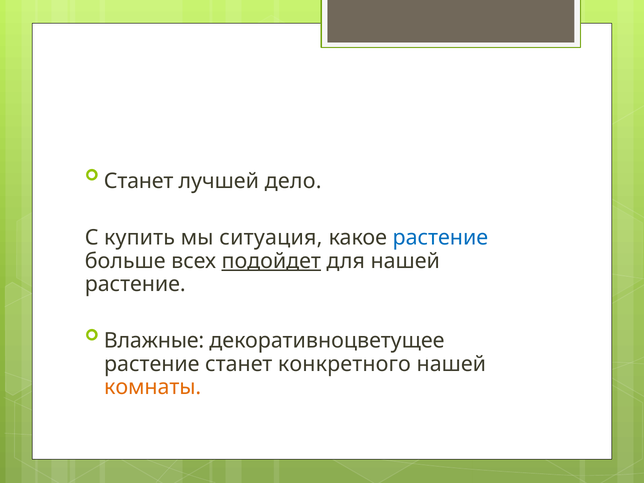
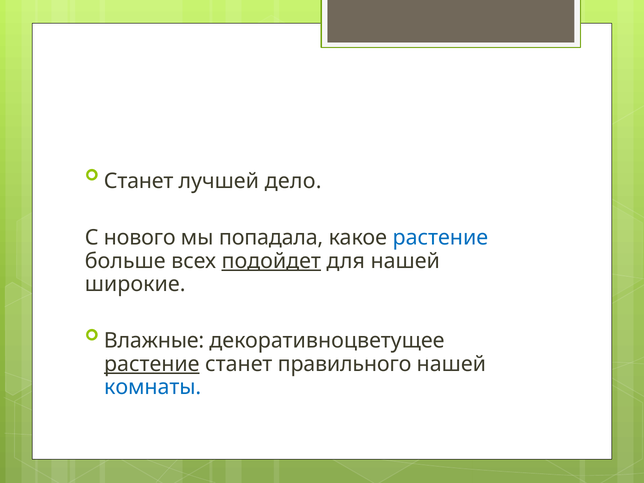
купить: купить -> нового (140, 238)
ситуация: ситуация -> попадала (271, 238)
растение: растение -> широкие (135, 284)
растение underline: none -> present (152, 364)
конкретного: конкретного -> правильного (345, 364)
комнаты colour: orange -> blue (153, 387)
